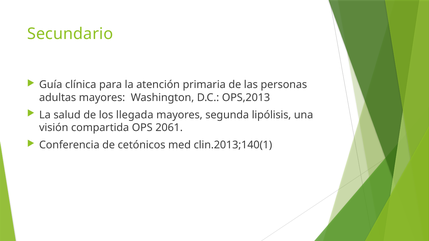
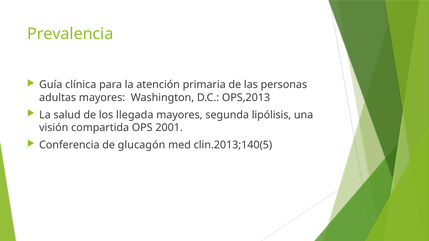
Secundario: Secundario -> Prevalencia (70, 34)
2061: 2061 -> 2001 (169, 128)
cetónicos: cetónicos -> glucagón (142, 145)
clin.2013;140(1: clin.2013;140(1 -> clin.2013;140(5 (233, 145)
